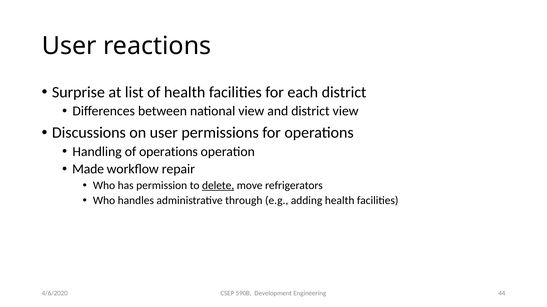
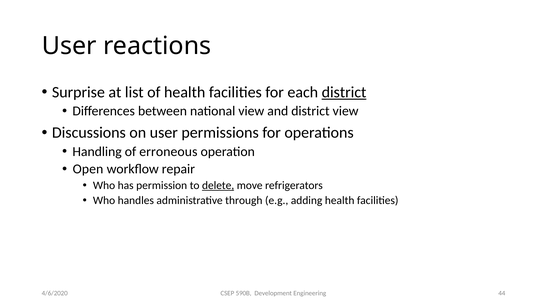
district underline: none -> present (344, 92)
of operations: operations -> erroneous (168, 152)
Made: Made -> Open (88, 169)
